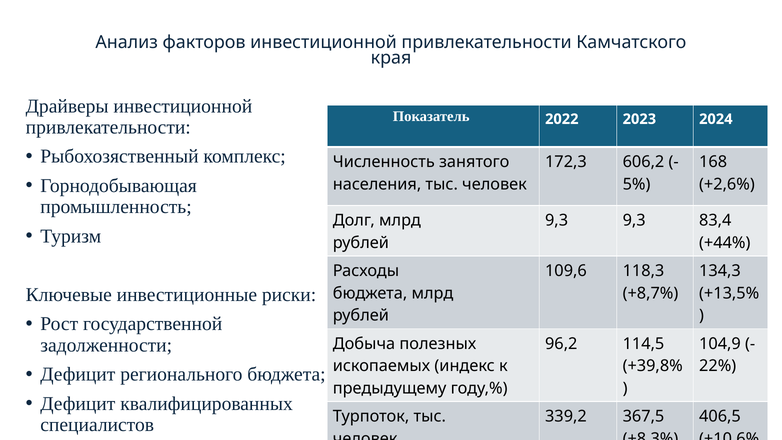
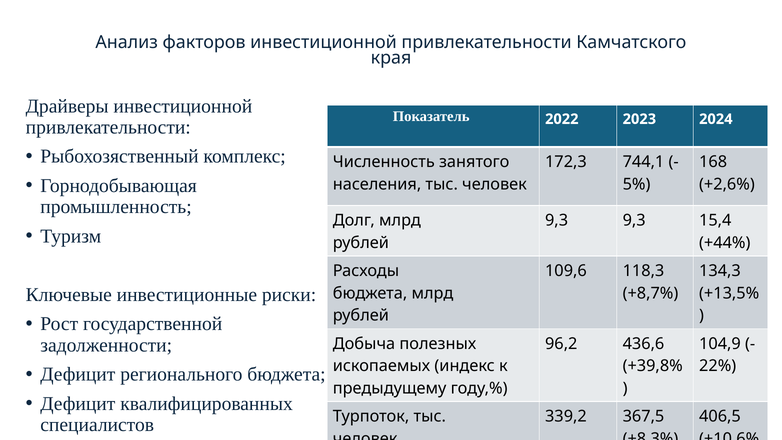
606,2: 606,2 -> 744,1 (643, 162)
83,4: 83,4 -> 15,4 (715, 220)
114,5: 114,5 -> 436,6 (643, 344)
